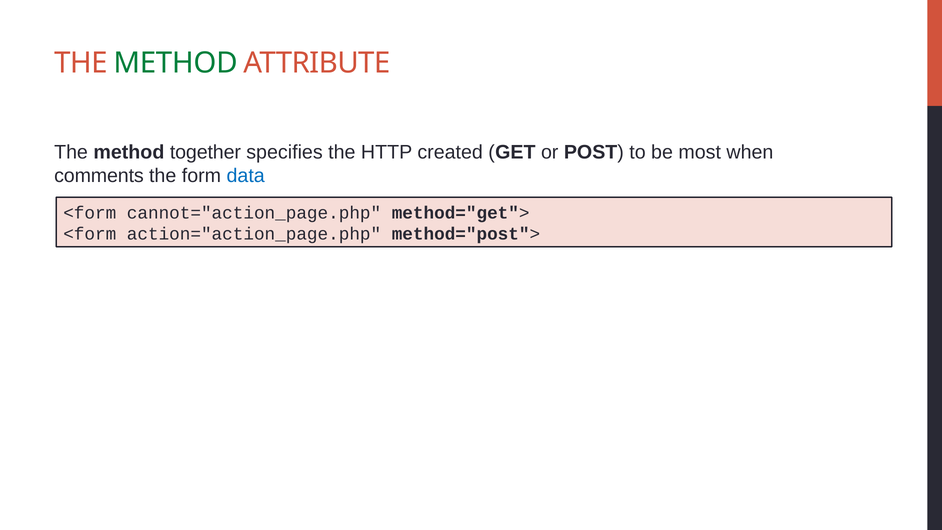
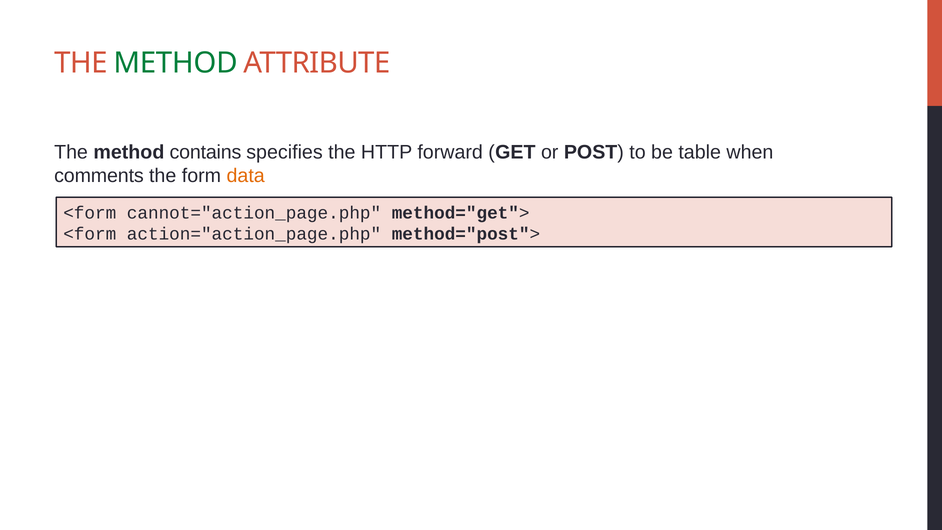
together: together -> contains (205, 152)
created: created -> forward (450, 152)
most: most -> table (700, 152)
data colour: blue -> orange (246, 176)
